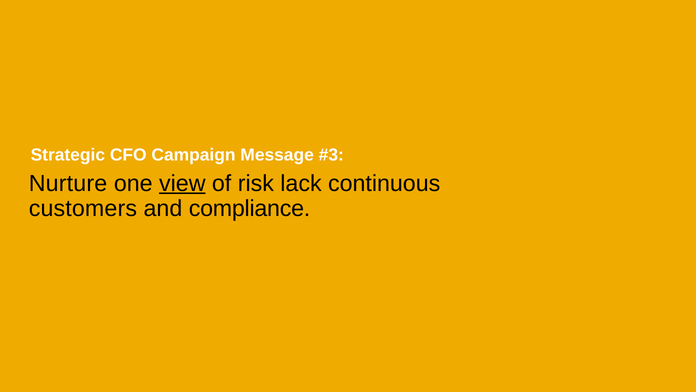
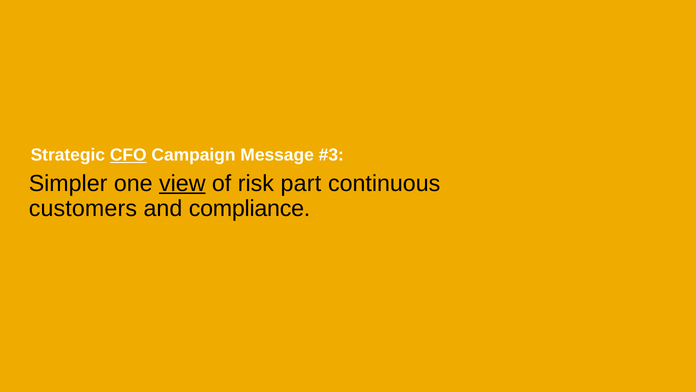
CFO underline: none -> present (128, 155)
Nurture: Nurture -> Simpler (68, 183)
lack: lack -> part (301, 183)
